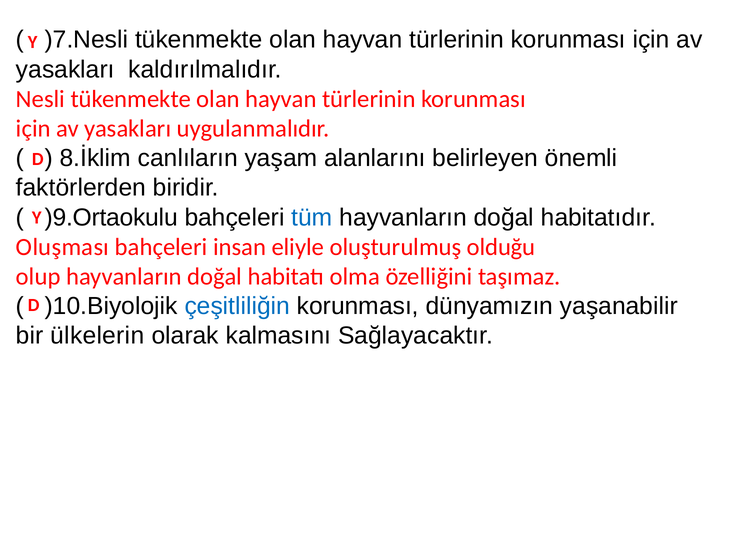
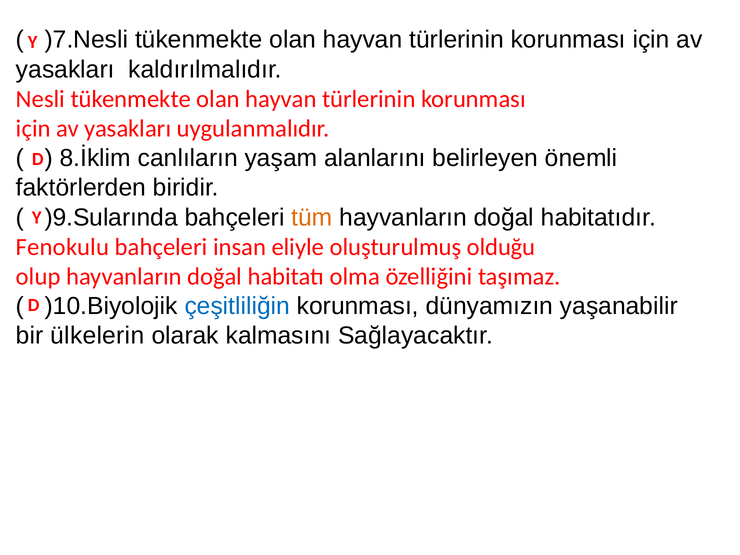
)9.Ortaokulu: )9.Ortaokulu -> )9.Sularında (111, 217)
tüm colour: blue -> orange (312, 217)
Oluşması: Oluşması -> Fenokulu (63, 247)
